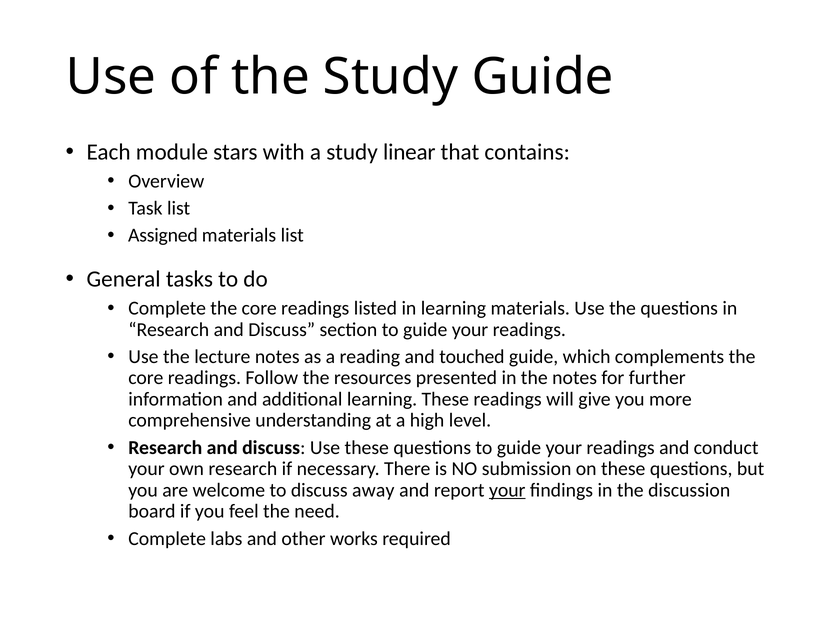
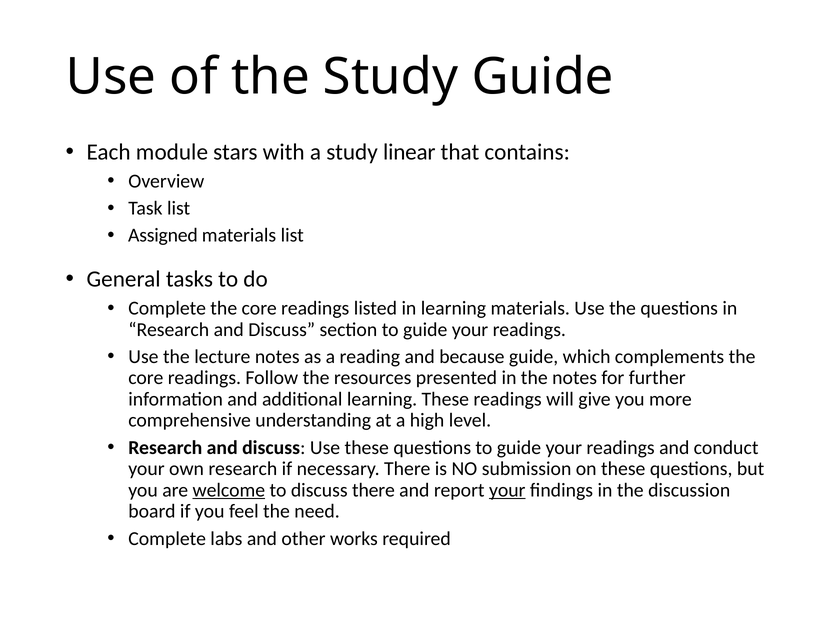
touched: touched -> because (472, 357)
welcome underline: none -> present (229, 490)
discuss away: away -> there (373, 490)
